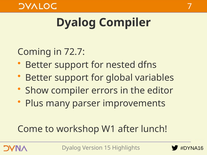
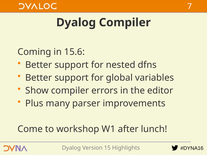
72.7: 72.7 -> 15.6 (74, 52)
